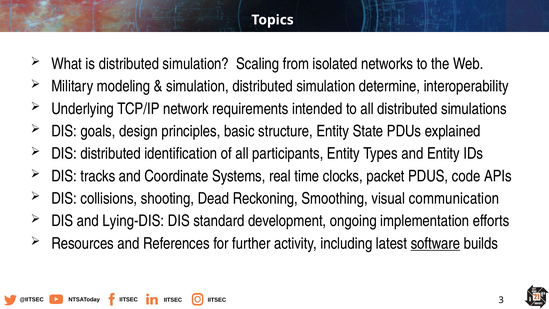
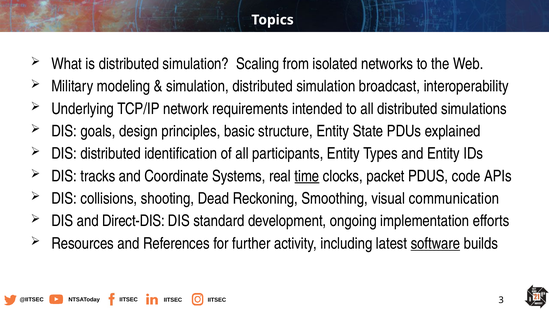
determine: determine -> broadcast (390, 86)
time underline: none -> present (307, 176)
Lying-DIS: Lying-DIS -> Direct-DIS (133, 221)
